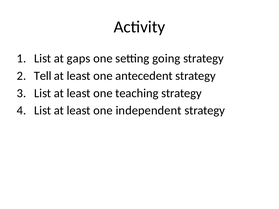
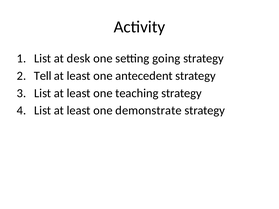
gaps: gaps -> desk (79, 59)
independent: independent -> demonstrate (149, 111)
